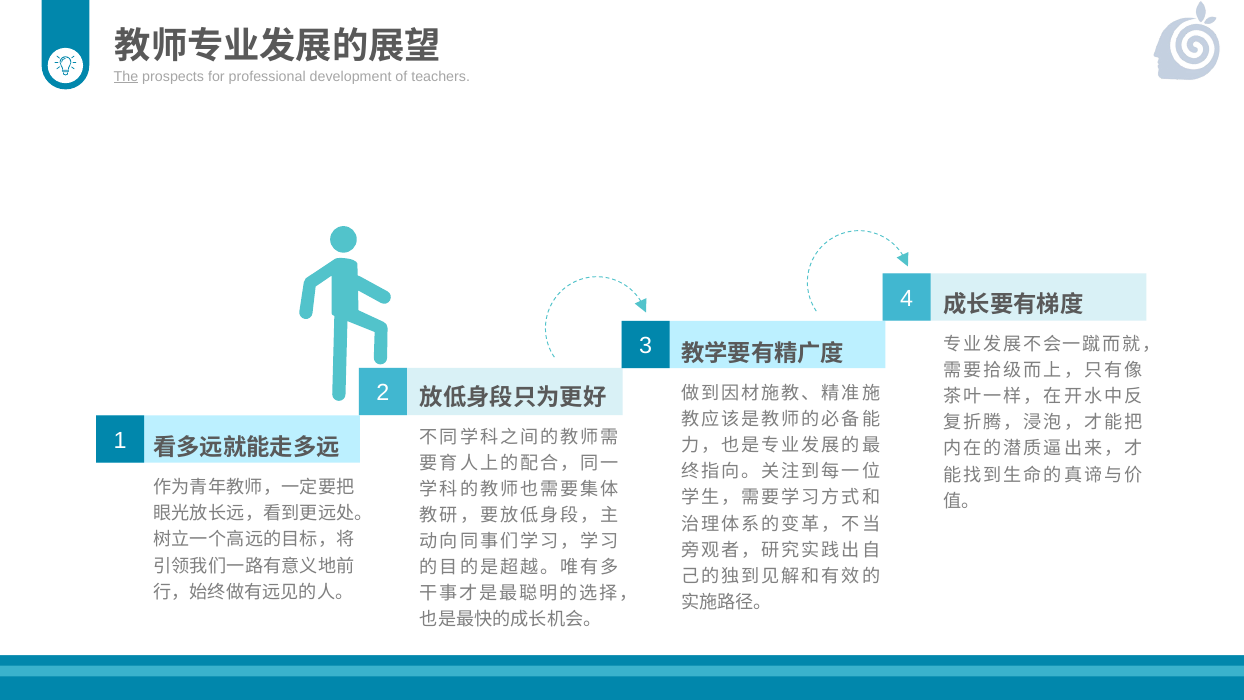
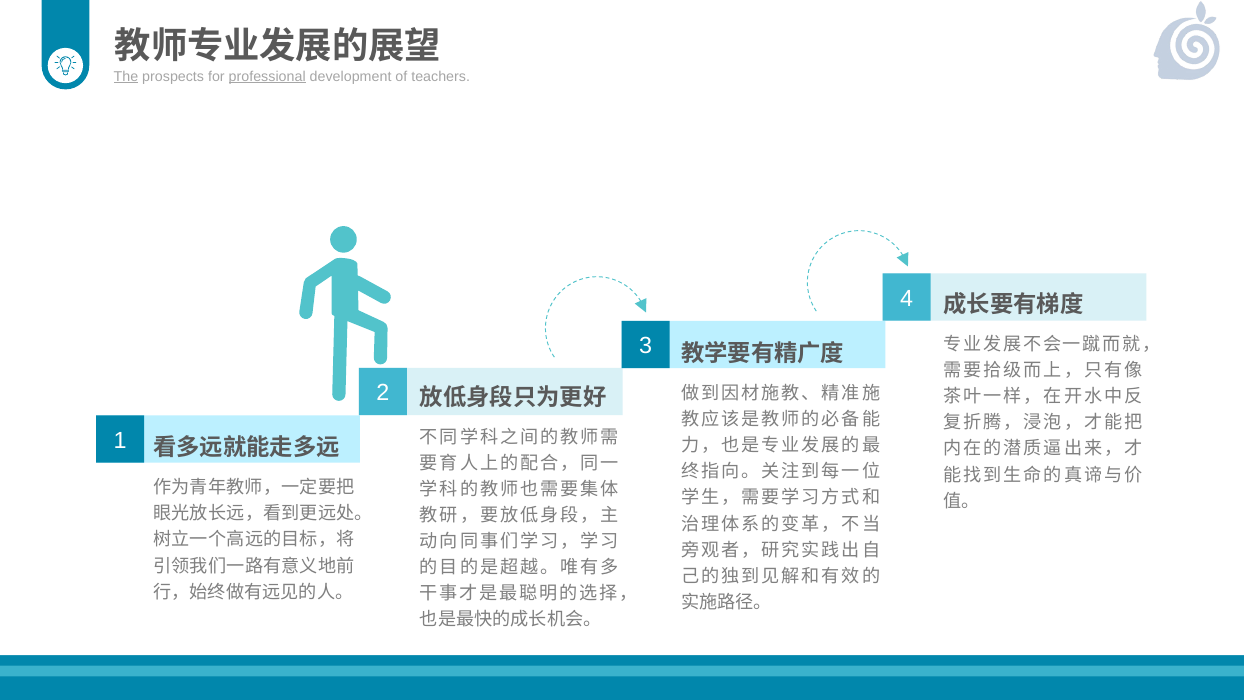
professional underline: none -> present (267, 77)
